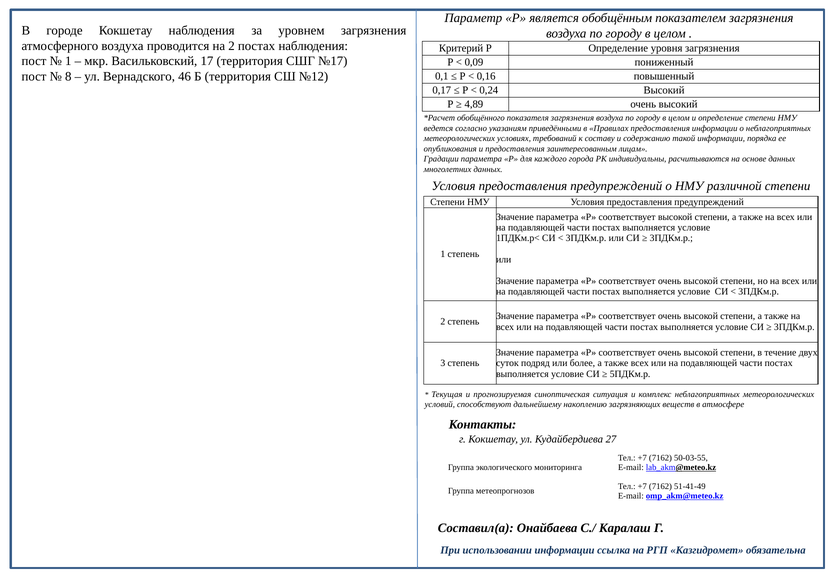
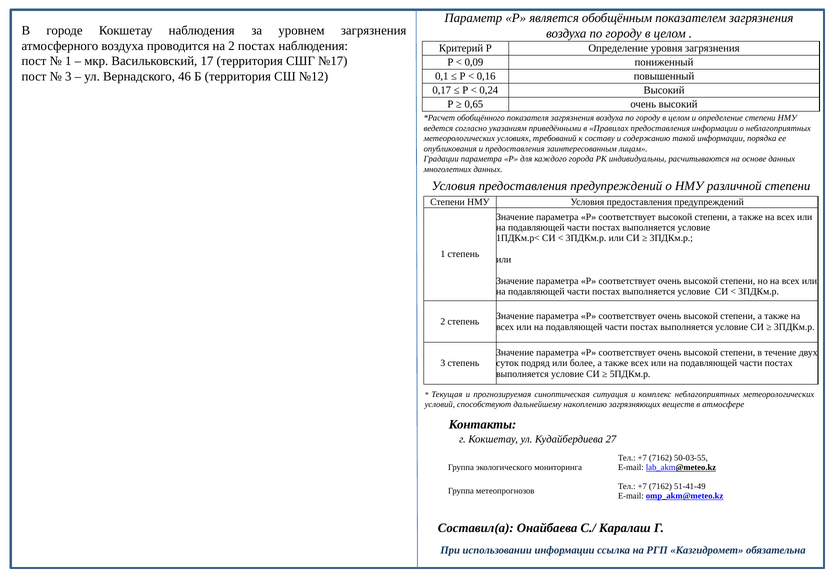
8: 8 -> 3 (68, 77)
4,89: 4,89 -> 0,65 (474, 104)
